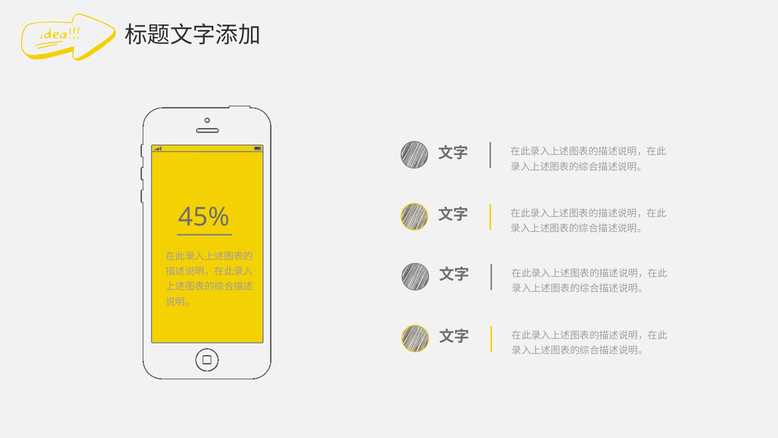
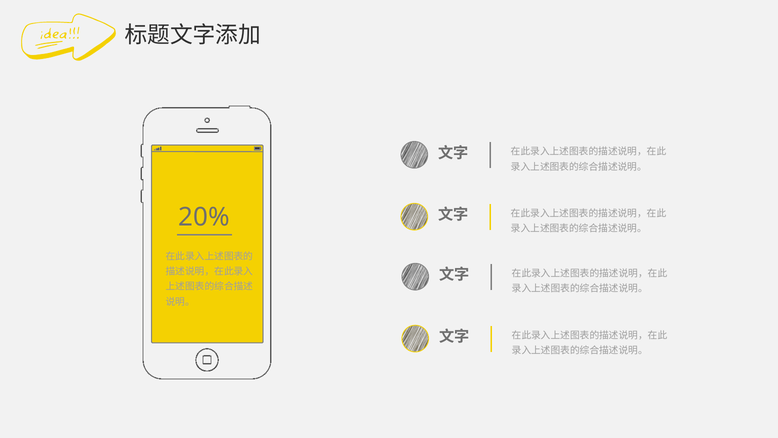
45%: 45% -> 20% (204, 217)
